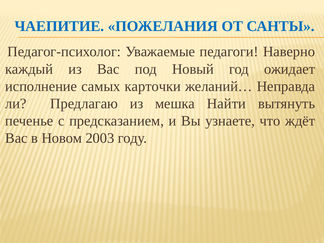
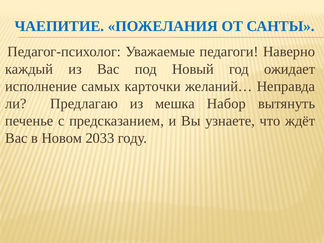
Найти: Найти -> Набор (226, 104)
2003: 2003 -> 2033 (100, 138)
